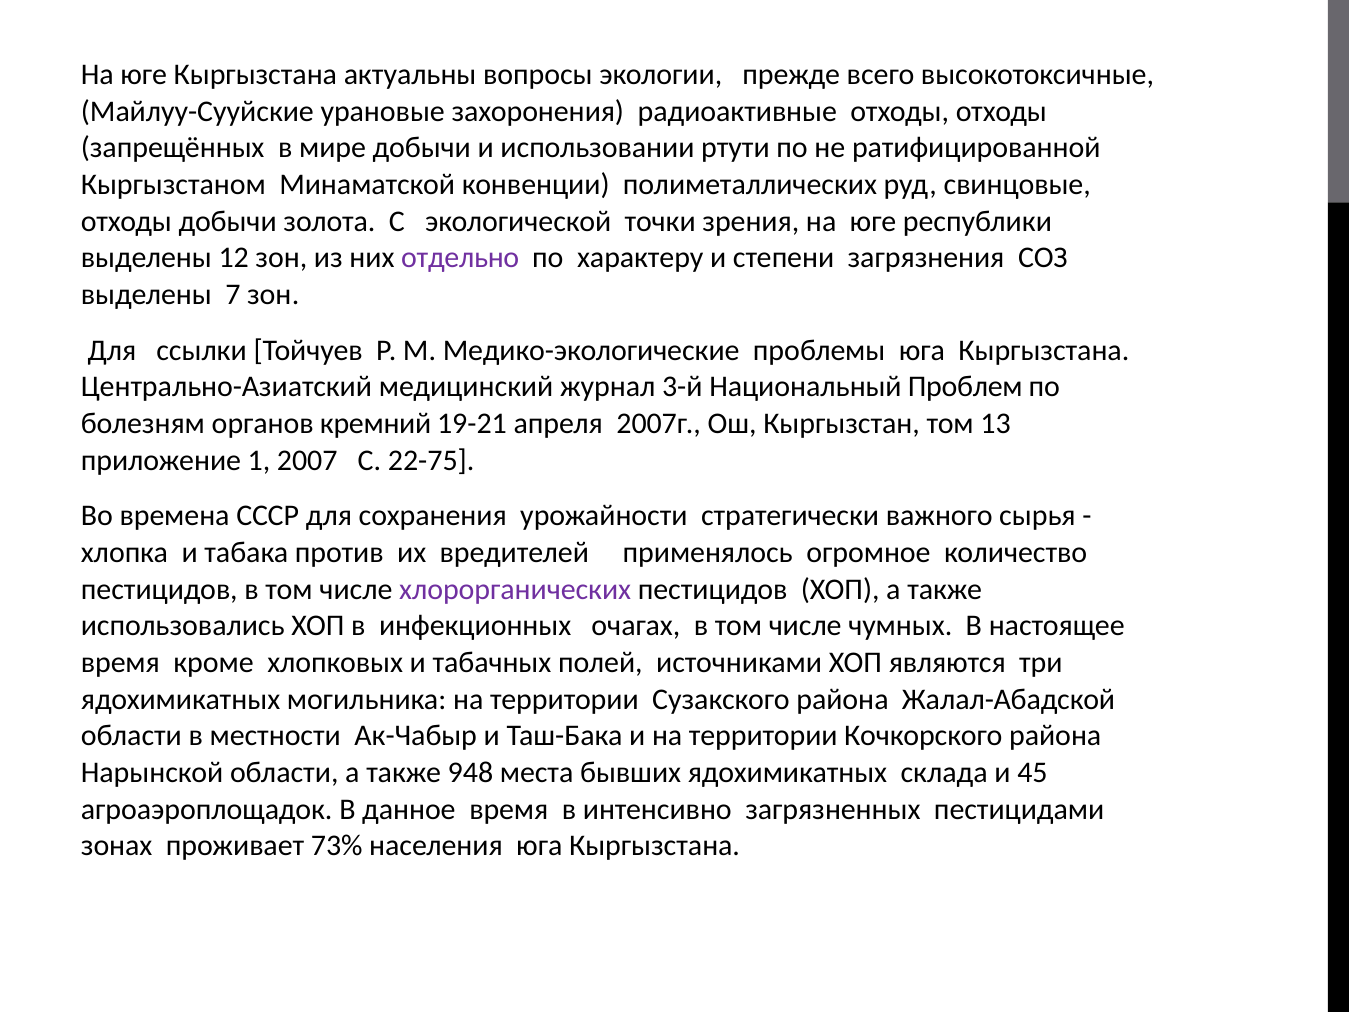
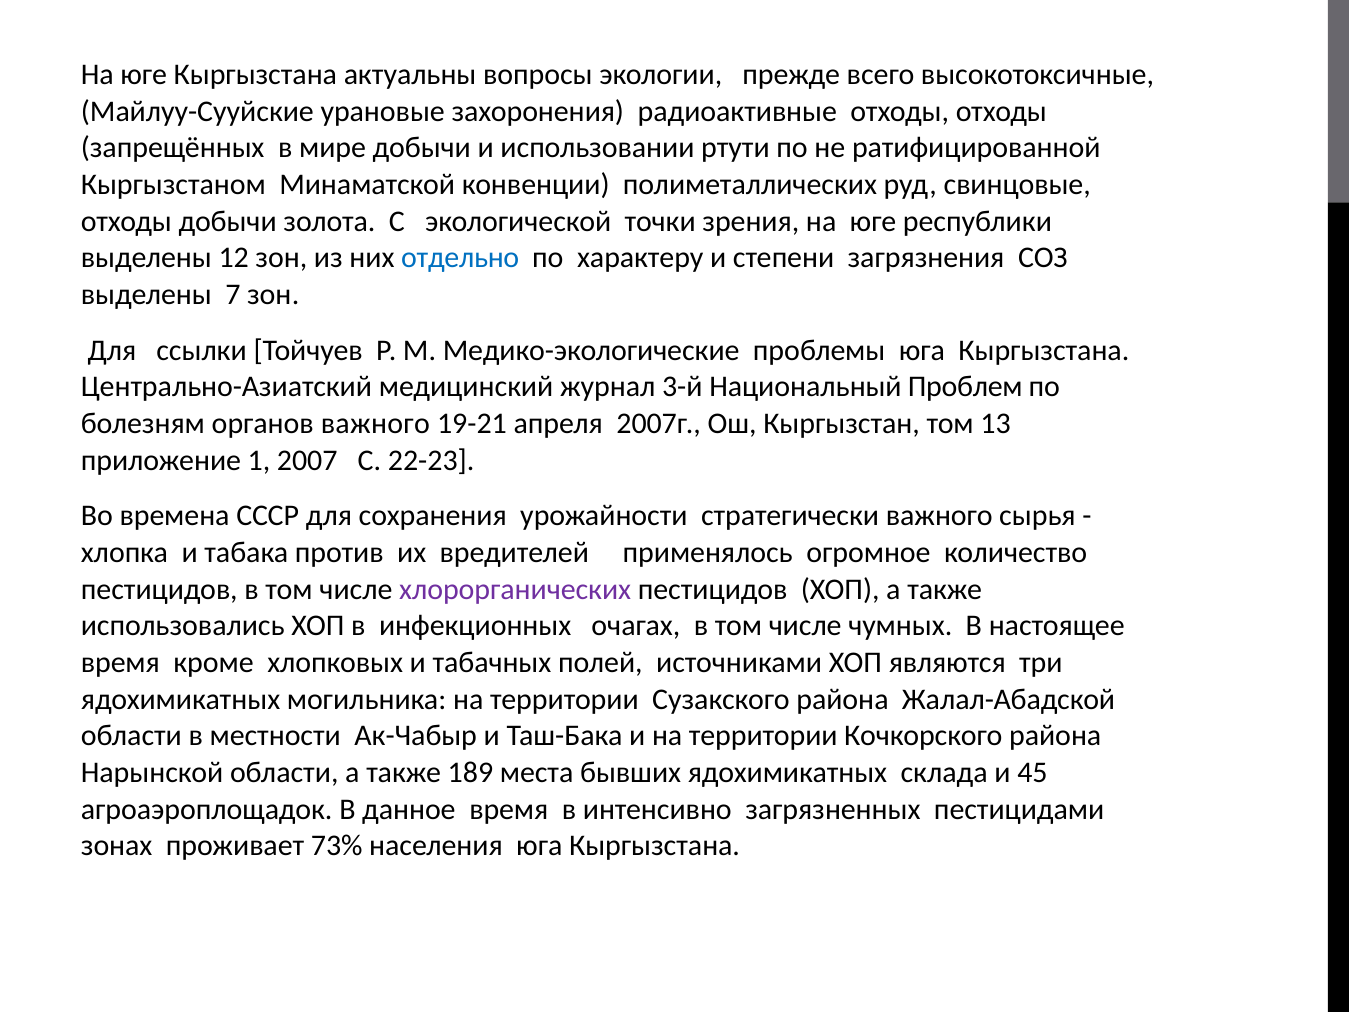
отдельно colour: purple -> blue (460, 258)
органов кремний: кремний -> важного (375, 423)
22-75: 22-75 -> 22-23 (431, 460)
948: 948 -> 189 (470, 772)
